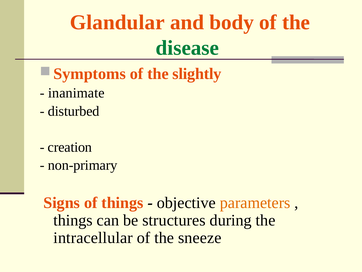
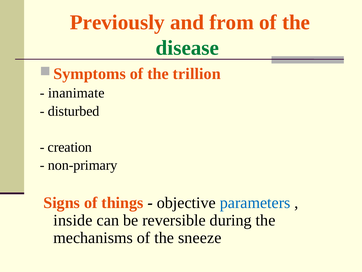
Glandular: Glandular -> Previously (117, 22)
body: body -> from (232, 22)
slightly: slightly -> trillion (197, 74)
parameters colour: orange -> blue (255, 203)
things: things -> inside (73, 220)
structures: structures -> reversible (174, 220)
intracellular: intracellular -> mechanisms (93, 237)
